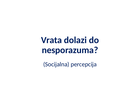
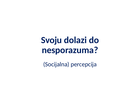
Vrata: Vrata -> Svoju (51, 40)
